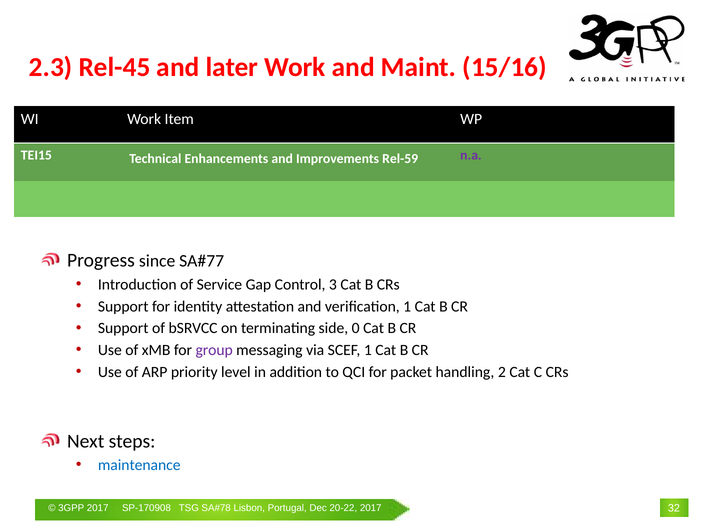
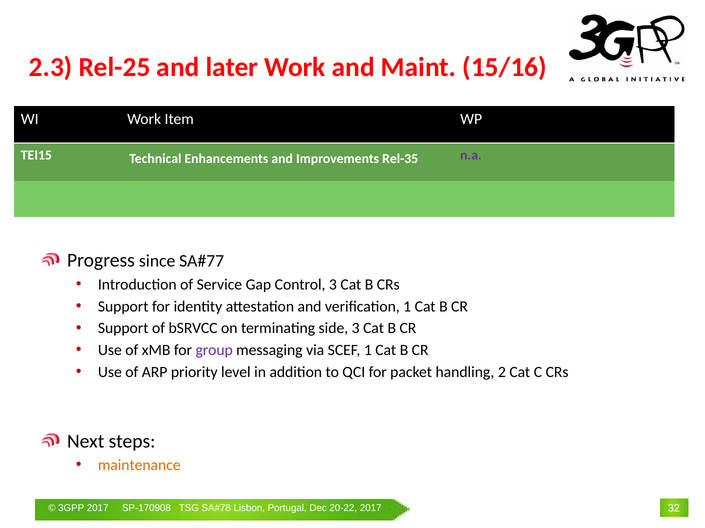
Rel-45: Rel-45 -> Rel-25 (115, 67)
Rel-59: Rel-59 -> Rel-35 (400, 159)
side 0: 0 -> 3 (356, 329)
maintenance colour: blue -> orange (139, 466)
